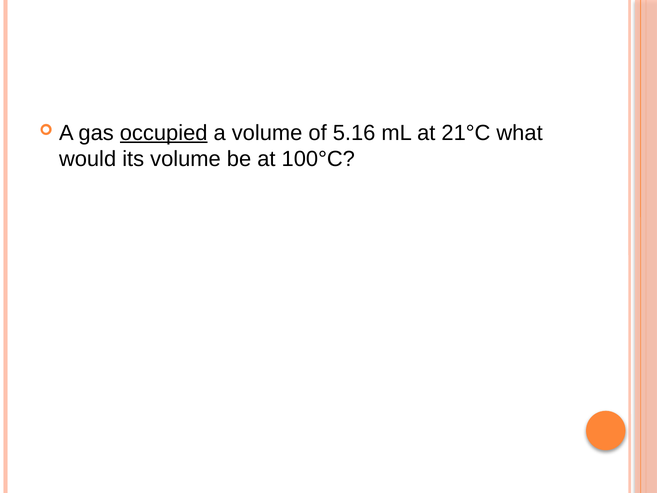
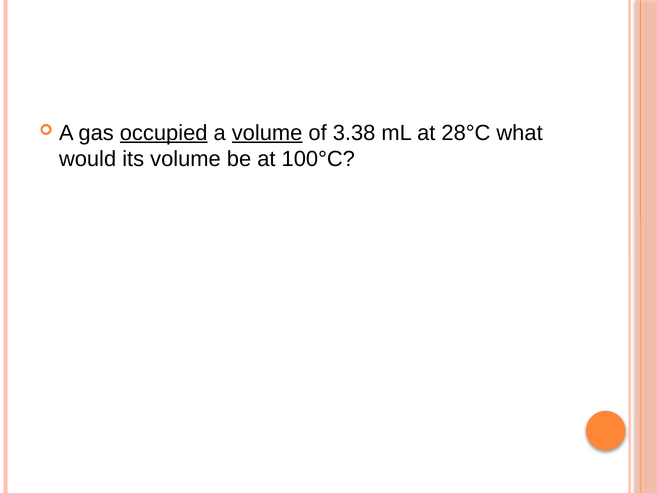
volume underline: none -> present (267, 133)
5.16: 5.16 -> 3.38 (354, 133)
21°C: 21°C -> 28°C (466, 133)
